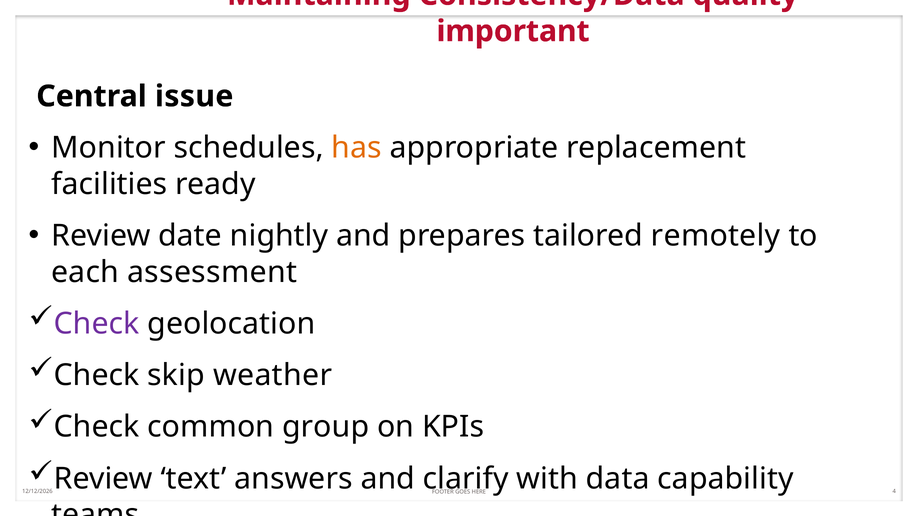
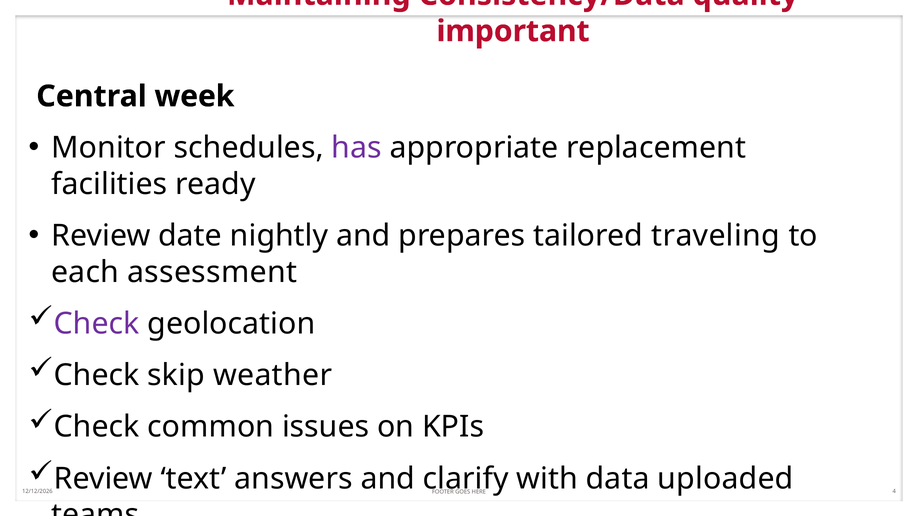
issue: issue -> week (194, 96)
has colour: orange -> purple (357, 148)
remotely: remotely -> traveling (716, 236)
group: group -> issues (326, 427)
capability: capability -> uploaded (725, 479)
